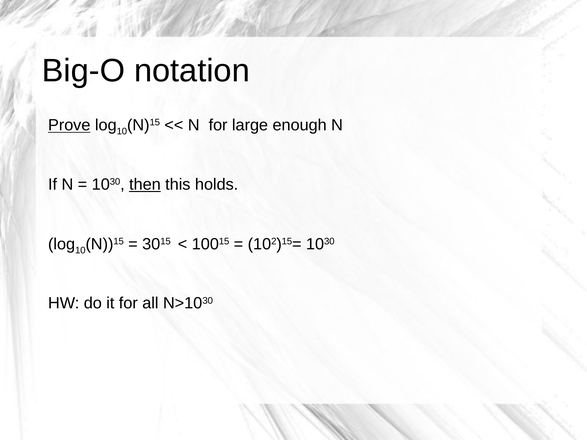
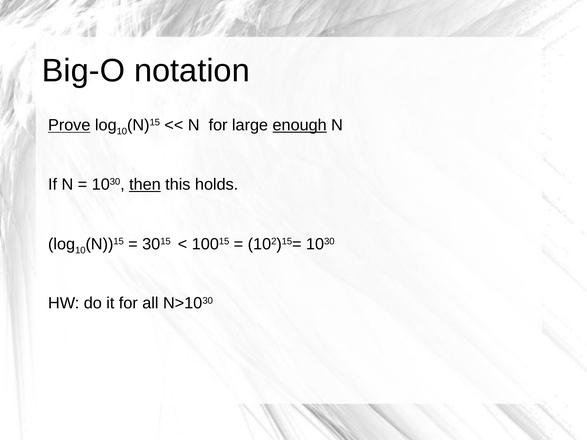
enough underline: none -> present (300, 125)
